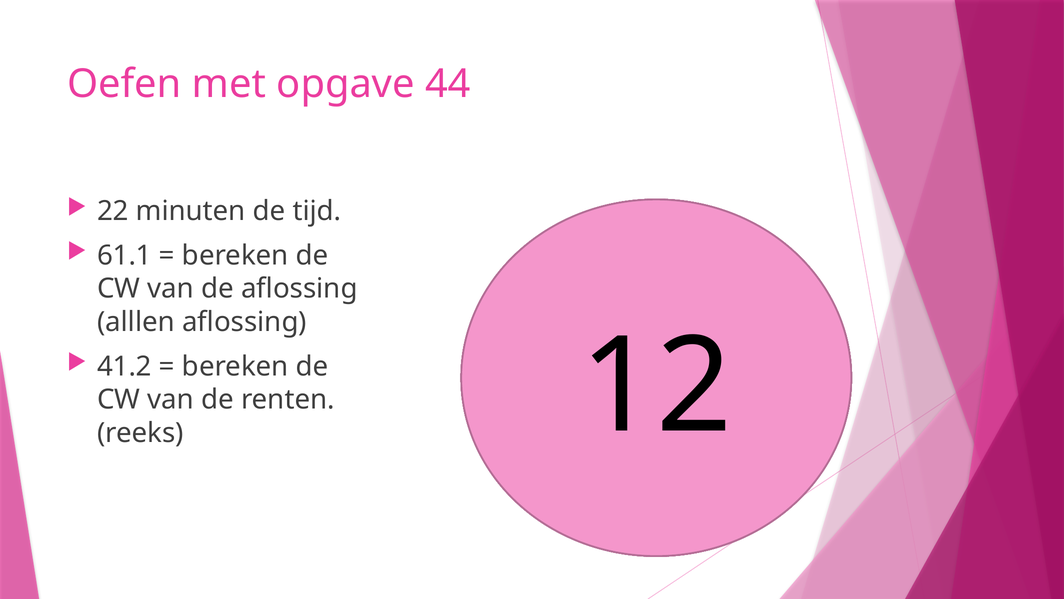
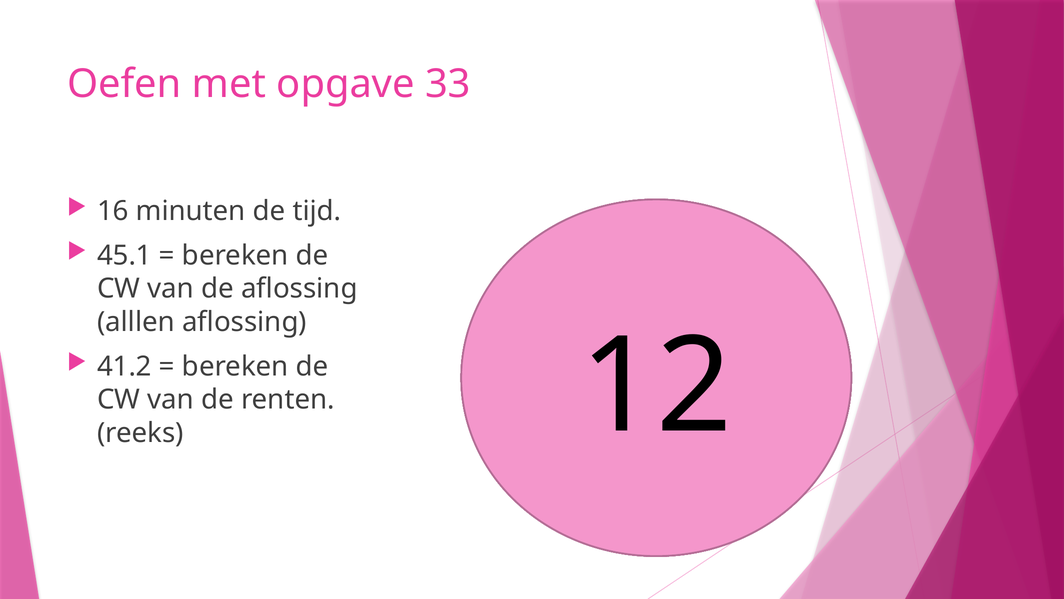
44: 44 -> 33 (448, 84)
22: 22 -> 16 (113, 211)
61.1: 61.1 -> 45.1 (124, 255)
